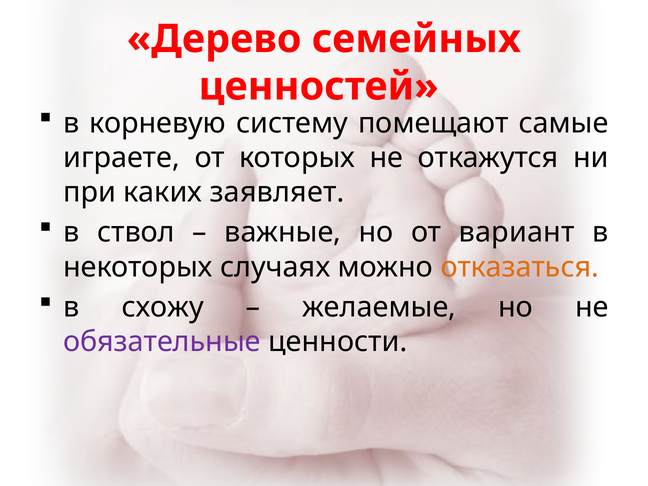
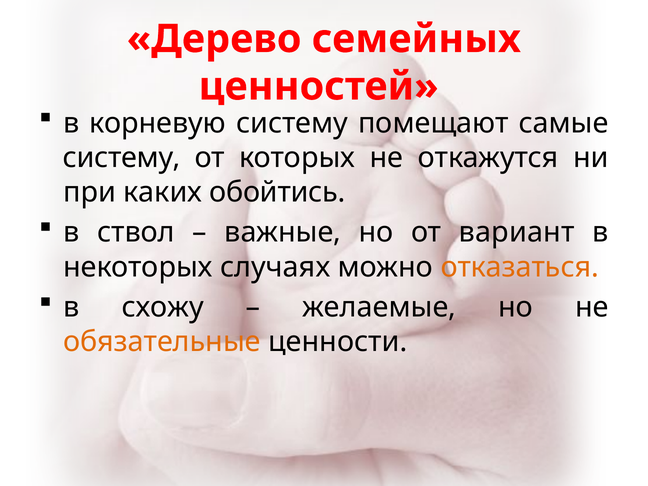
играете: играете -> систему (122, 158)
заявляет: заявляет -> обойтись (277, 192)
обязательные colour: purple -> orange (162, 342)
